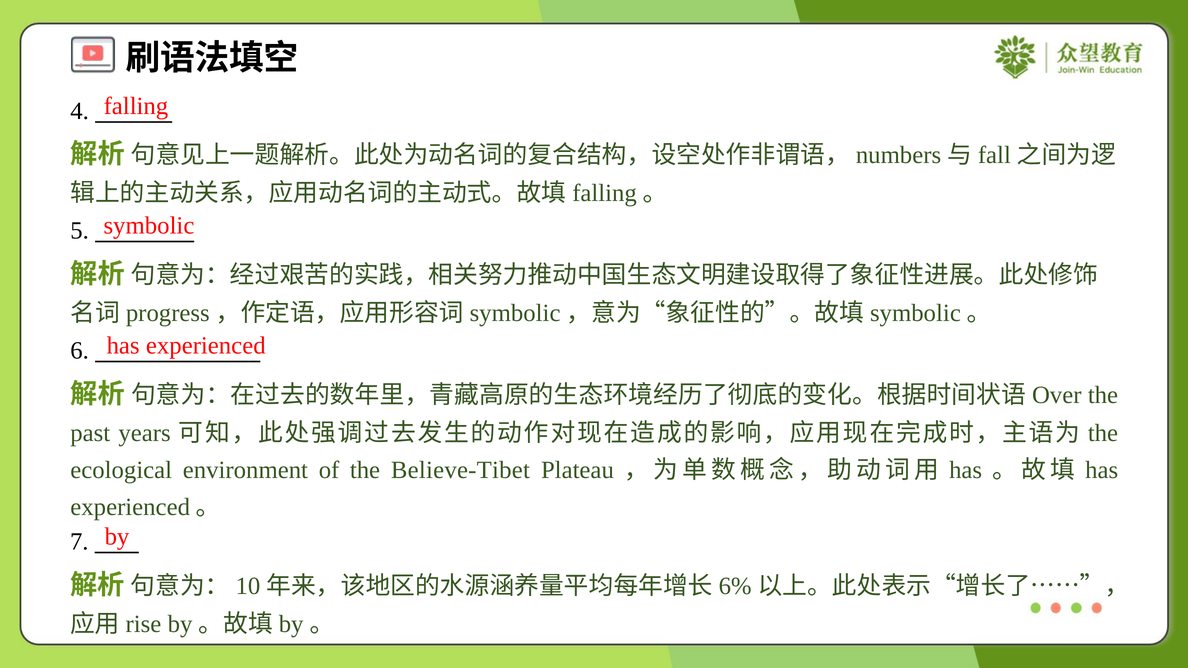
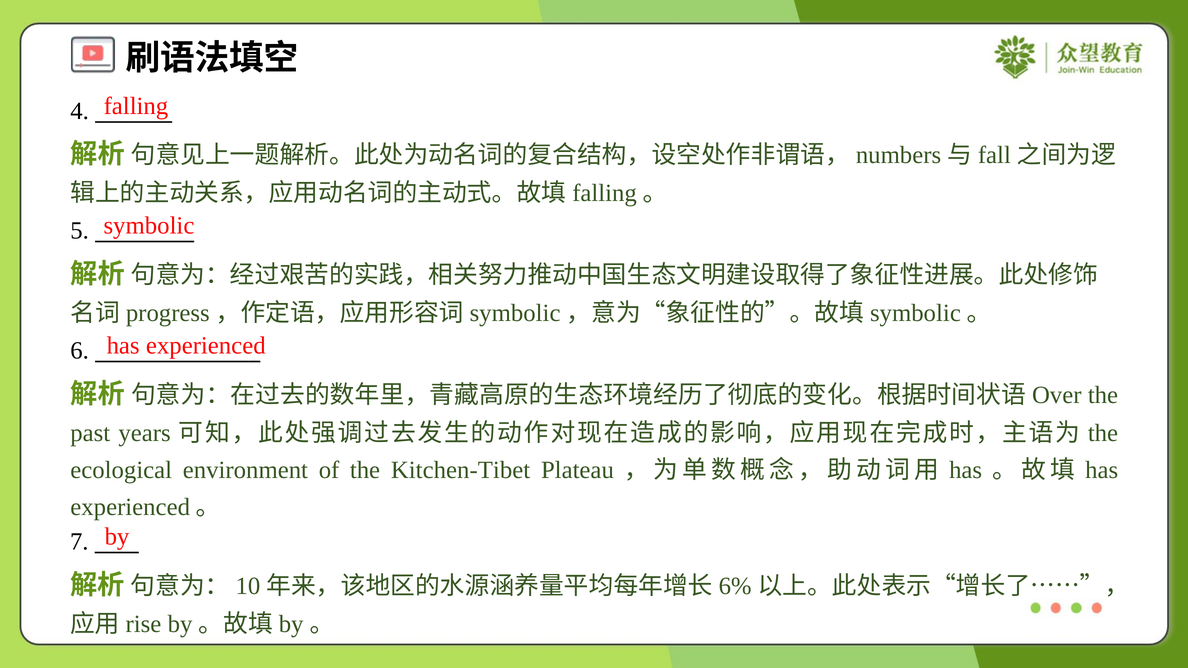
Believe-Tibet: Believe-Tibet -> Kitchen-Tibet (461, 470)
